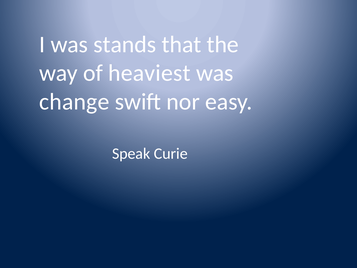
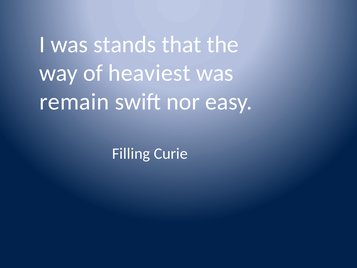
change: change -> remain (74, 102)
Speak: Speak -> Filling (131, 153)
